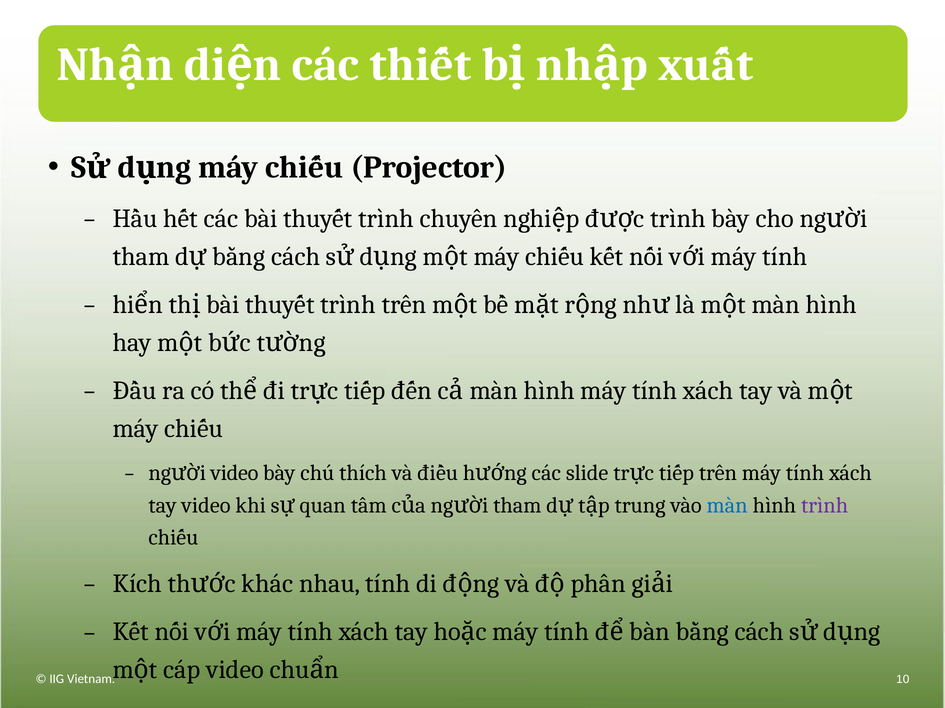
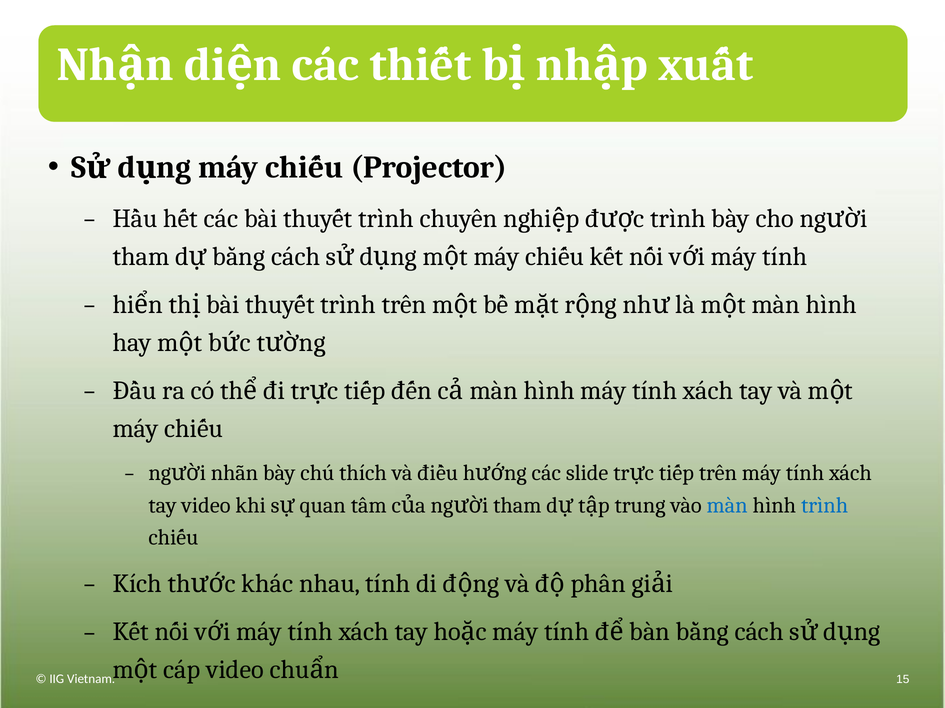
video: video -> nhãn (234, 474)
trình colour: purple -> blue (825, 506)
10: 10 -> 15 (903, 680)
